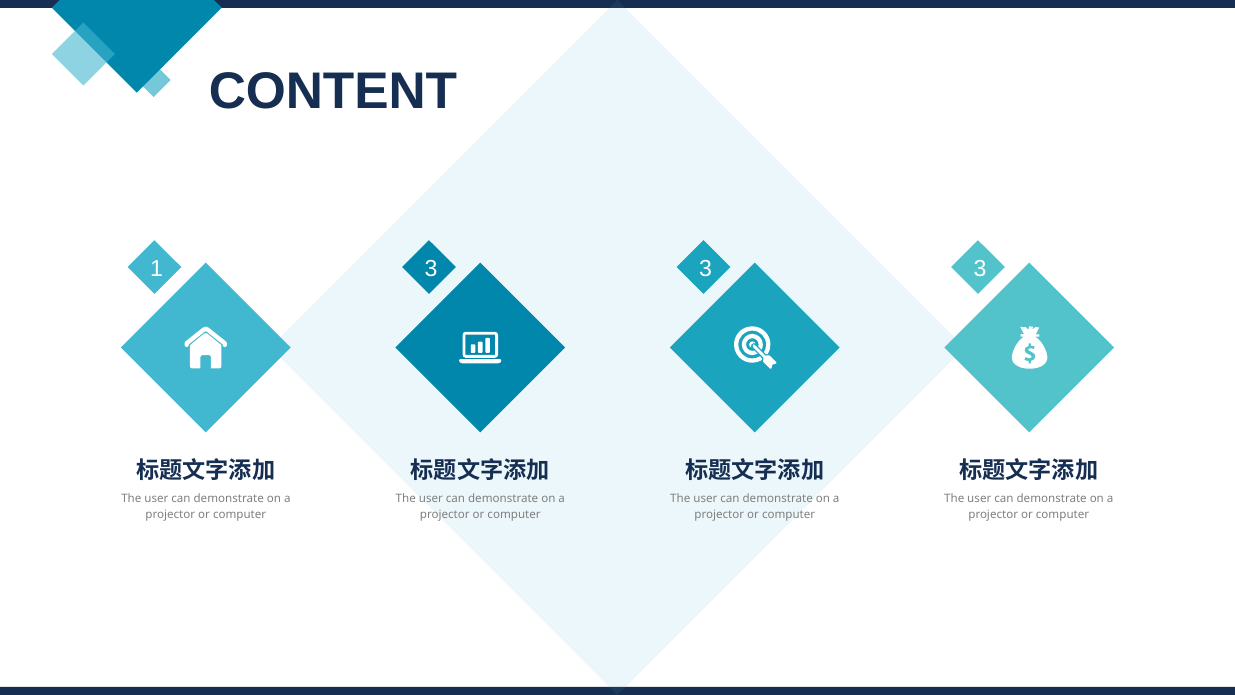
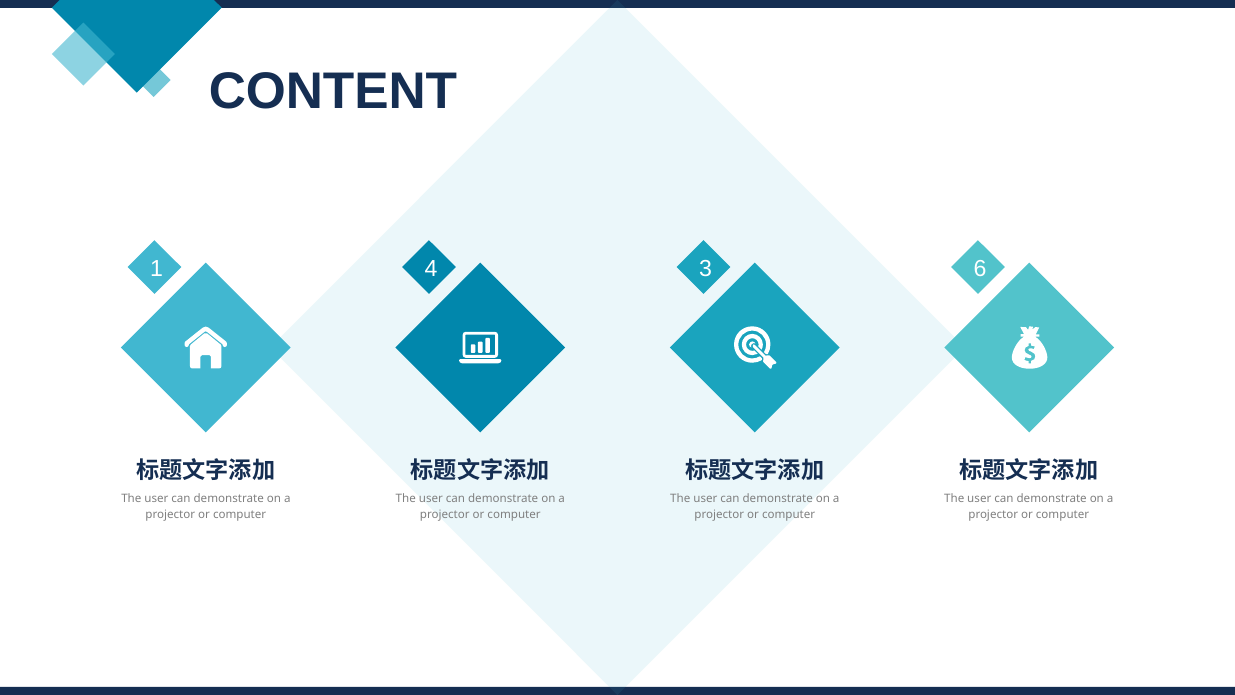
1 3: 3 -> 4 (431, 269)
3: 3 -> 6 (980, 269)
